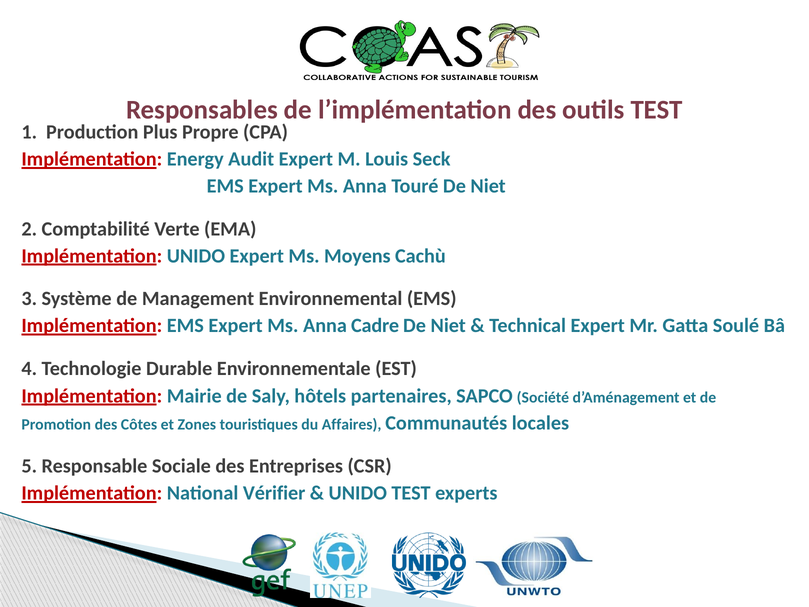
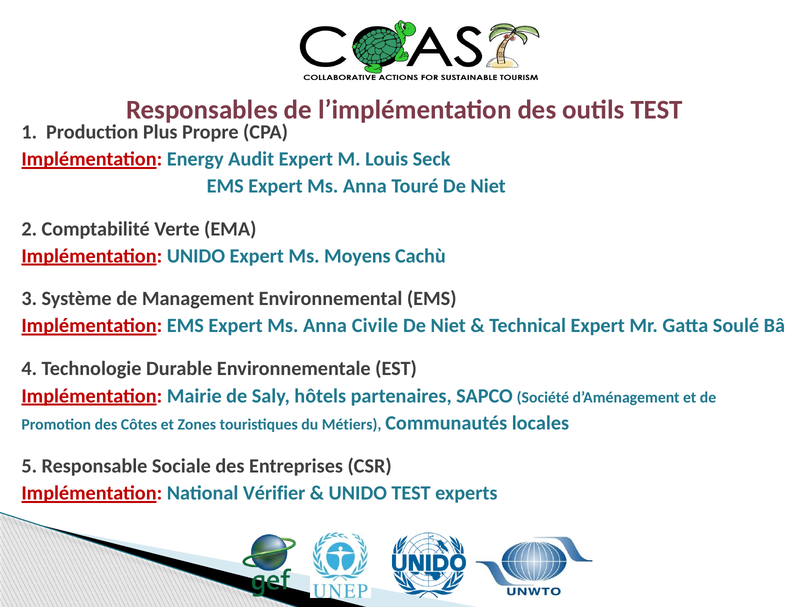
Cadre: Cadre -> Civile (375, 326)
Affaires: Affaires -> Métiers (352, 425)
